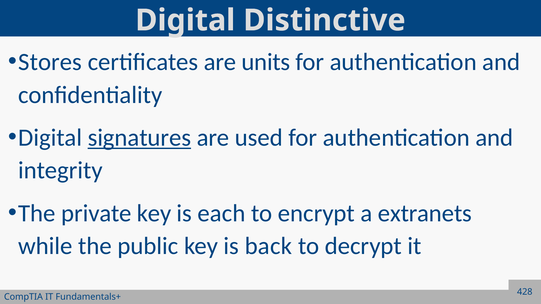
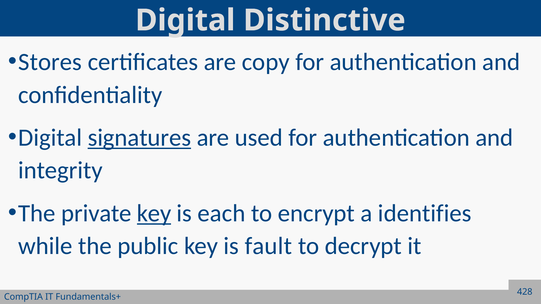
units: units -> copy (266, 62)
key underline: none -> present (154, 214)
extranets: extranets -> identifies (425, 214)
back: back -> fault (268, 246)
